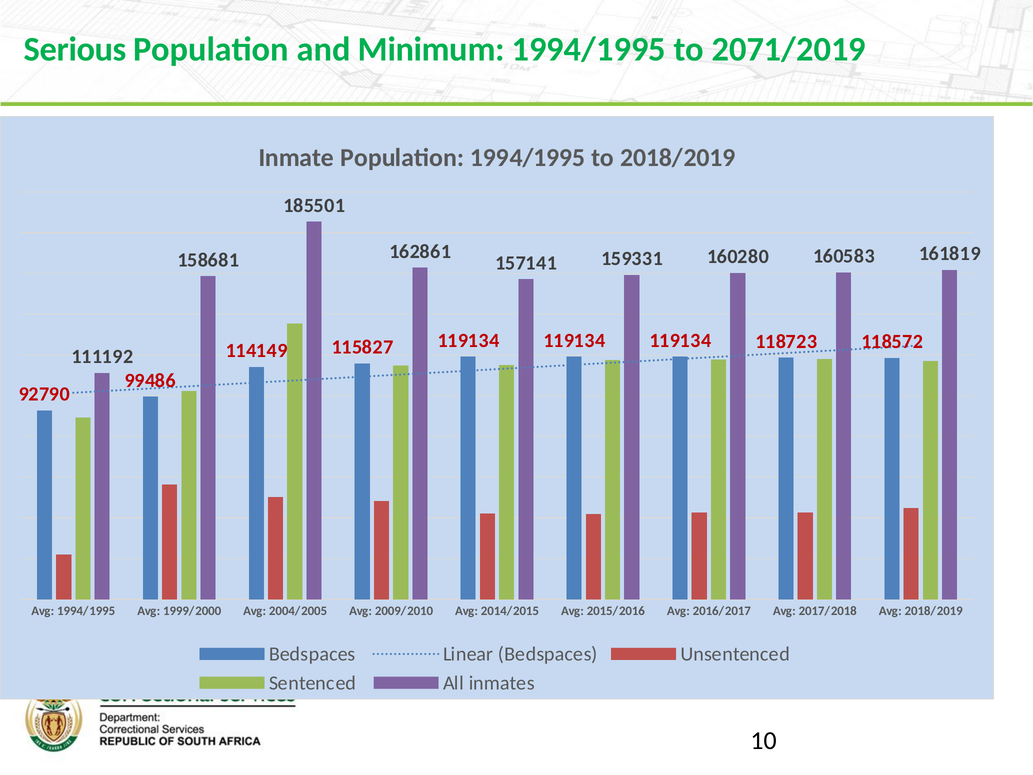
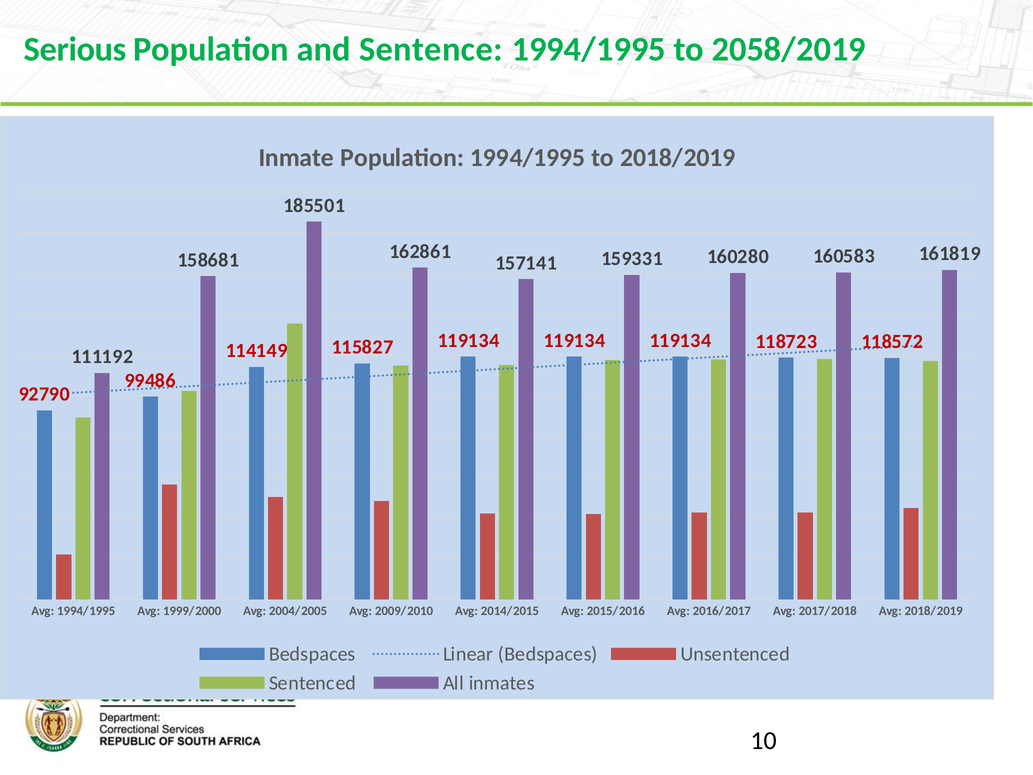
Minimum: Minimum -> Sentence (431, 49)
2071/2019: 2071/2019 -> 2058/2019 (789, 49)
